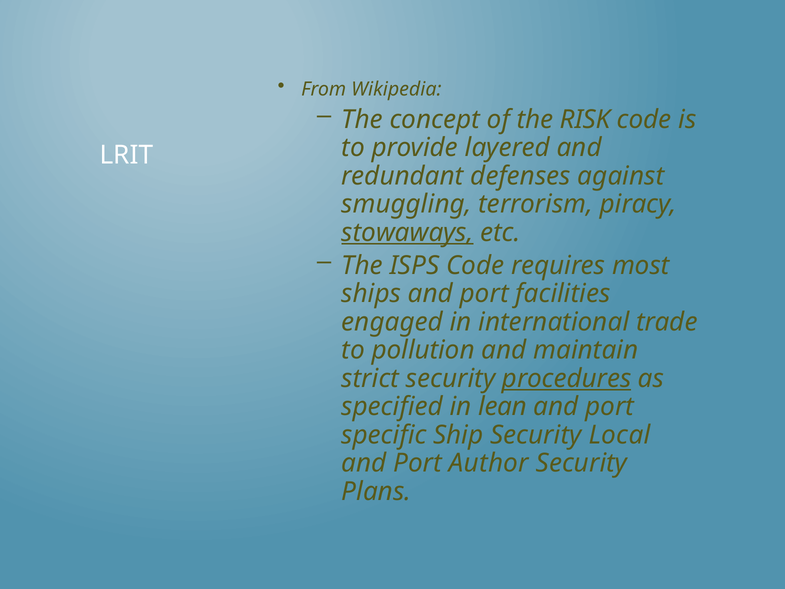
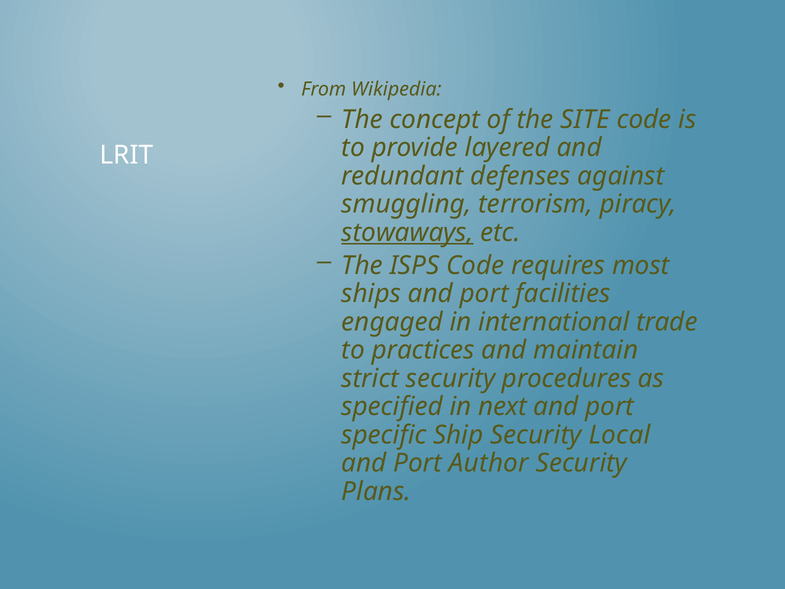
RISK: RISK -> SITE (585, 119)
pollution: pollution -> practices (423, 350)
procedures underline: present -> none (567, 378)
lean: lean -> next (503, 406)
